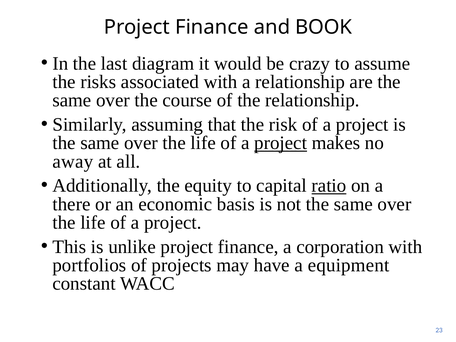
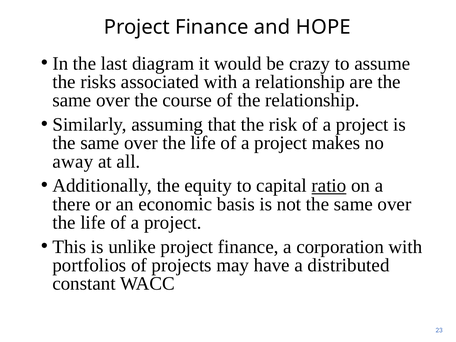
BOOK: BOOK -> HOPE (323, 27)
project underline: present -> none (281, 143)
equipment: equipment -> distributed (349, 265)
